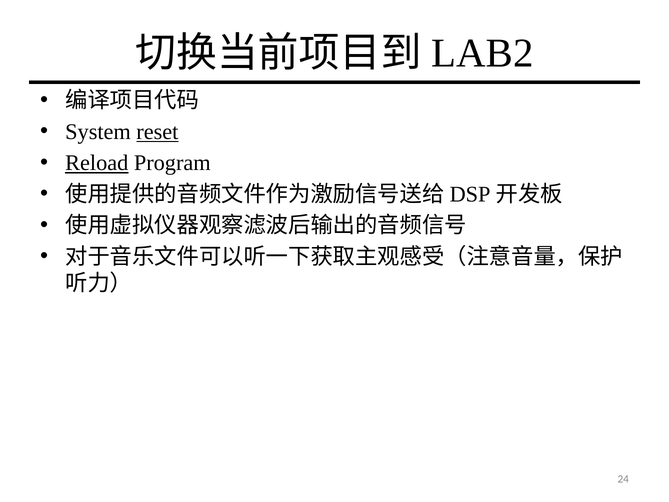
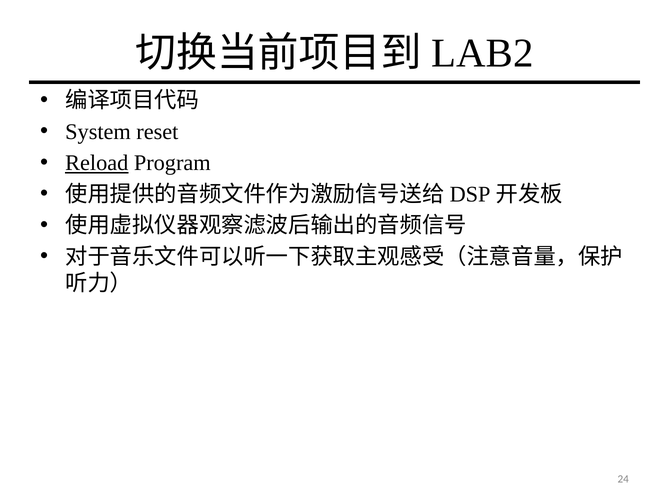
reset underline: present -> none (157, 132)
